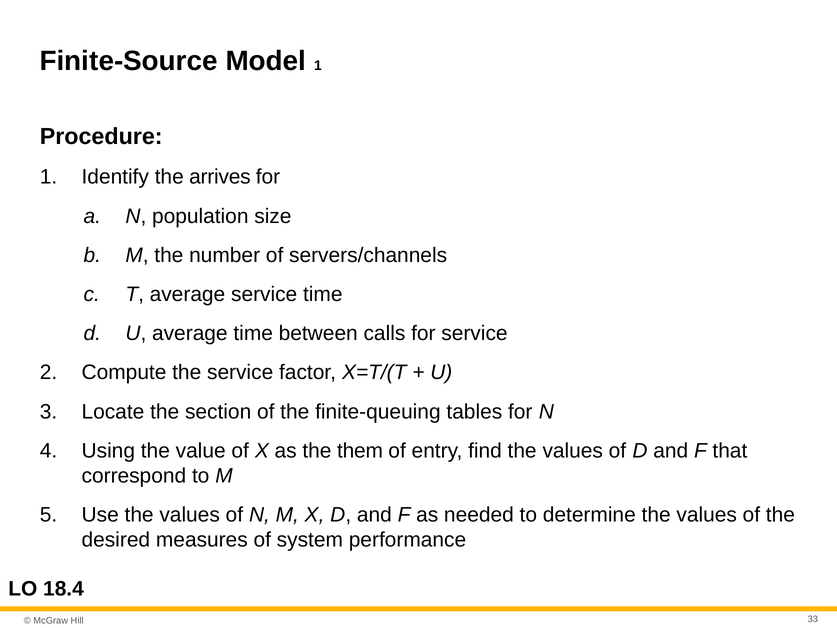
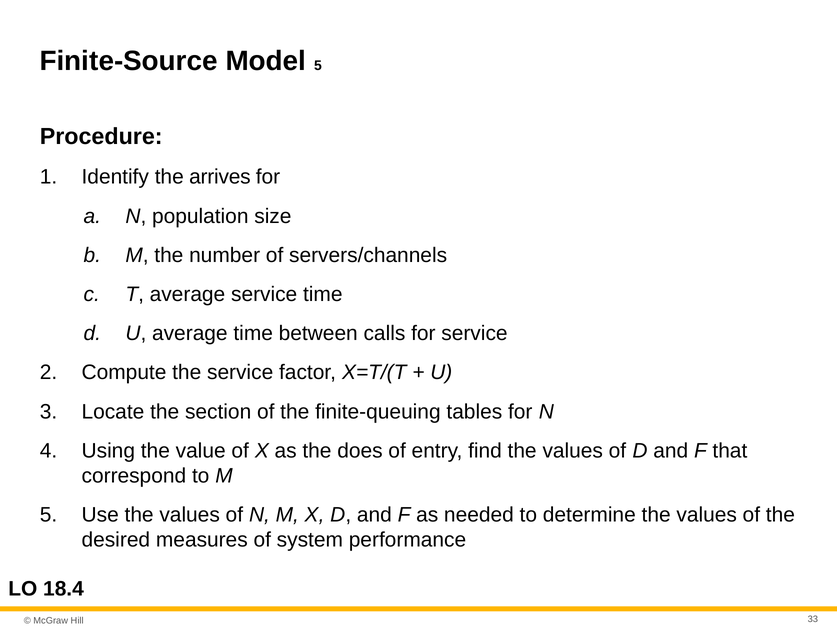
Model 1: 1 -> 5 (318, 66)
them: them -> does (360, 451)
